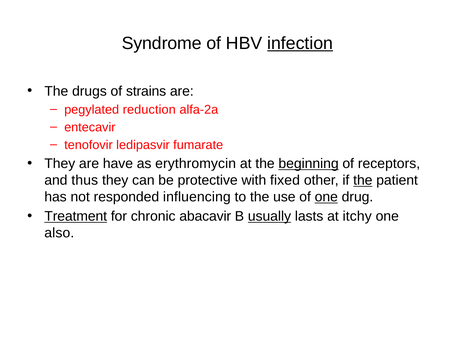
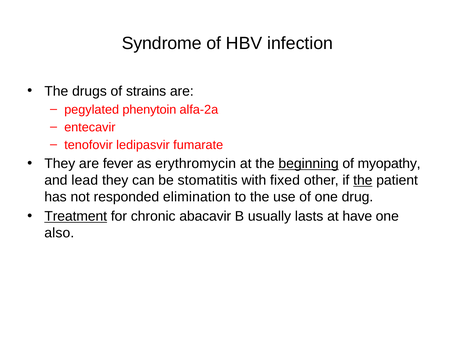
infection underline: present -> none (300, 43)
reduction: reduction -> phenytoin (149, 110)
have: have -> fever (118, 164)
receptors: receptors -> myopathy (389, 164)
thus: thus -> lead (85, 180)
protective: protective -> stomatitis (208, 180)
influencing: influencing -> elimination (197, 197)
one underline: present -> none (326, 197)
usually underline: present -> none (269, 217)
itchy: itchy -> have (357, 217)
